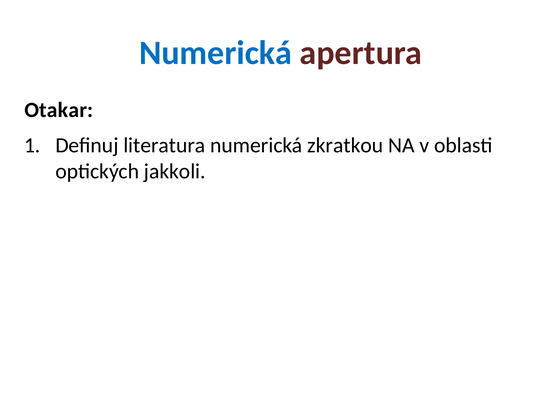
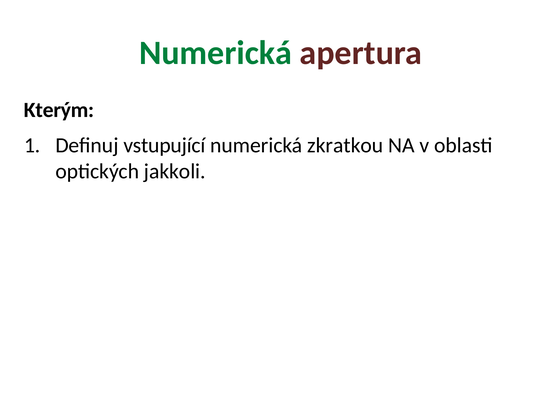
Numerická colour: blue -> green (216, 53)
Otakar: Otakar -> Kterým (59, 110)
literatura: literatura -> vstupující (164, 145)
